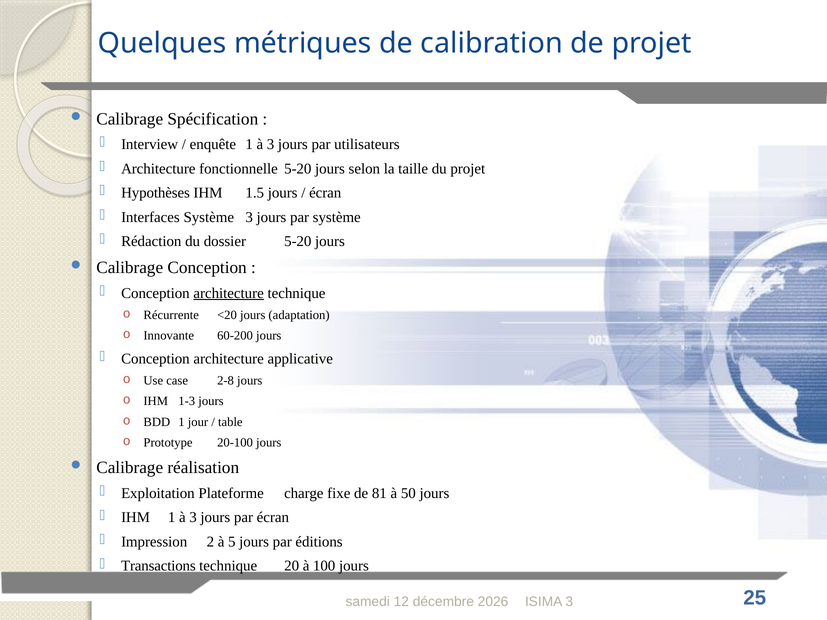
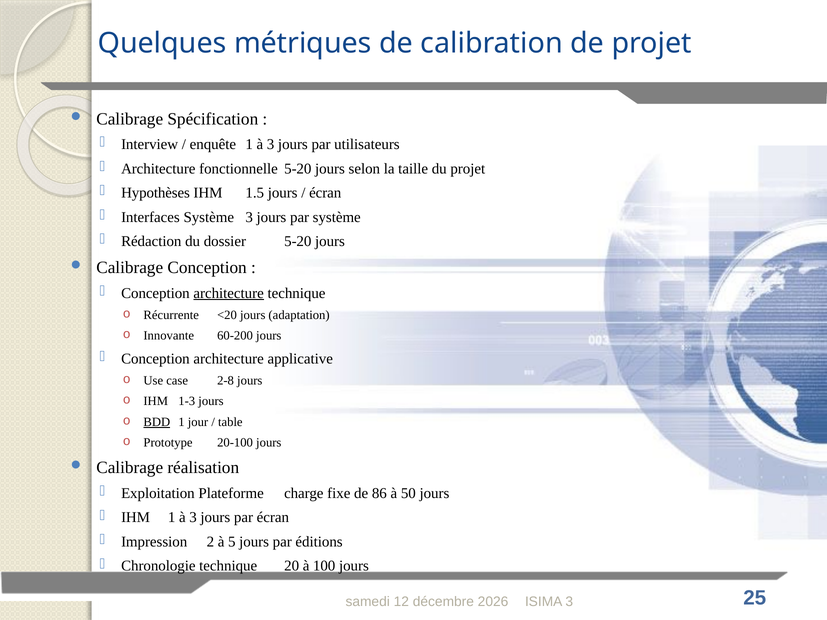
BDD underline: none -> present (157, 422)
81: 81 -> 86 (379, 493)
Transactions: Transactions -> Chronologie (158, 566)
